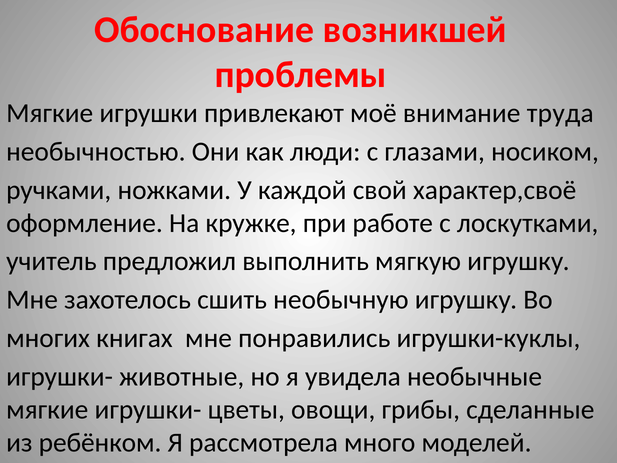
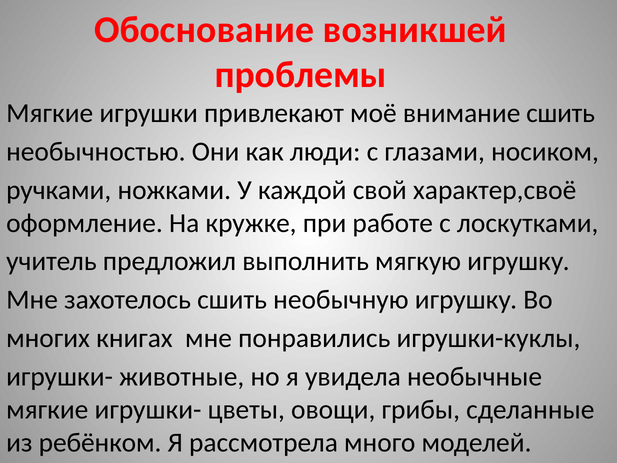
внимание труда: труда -> сшить (561, 113)
